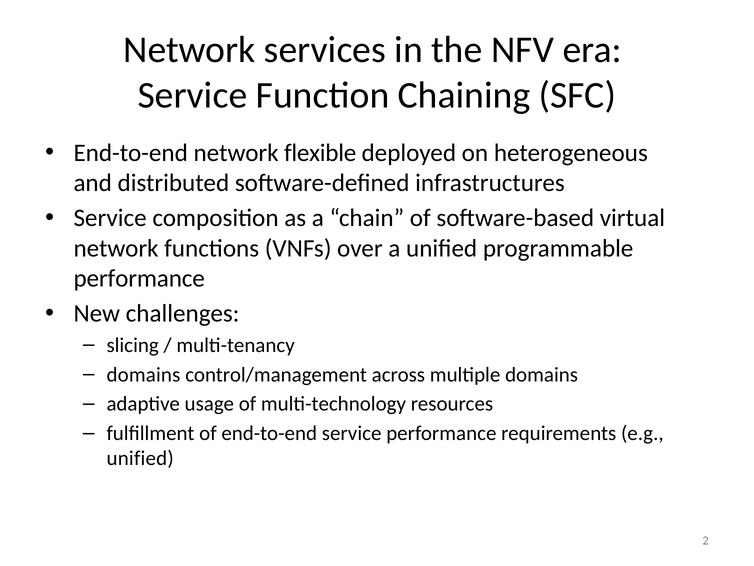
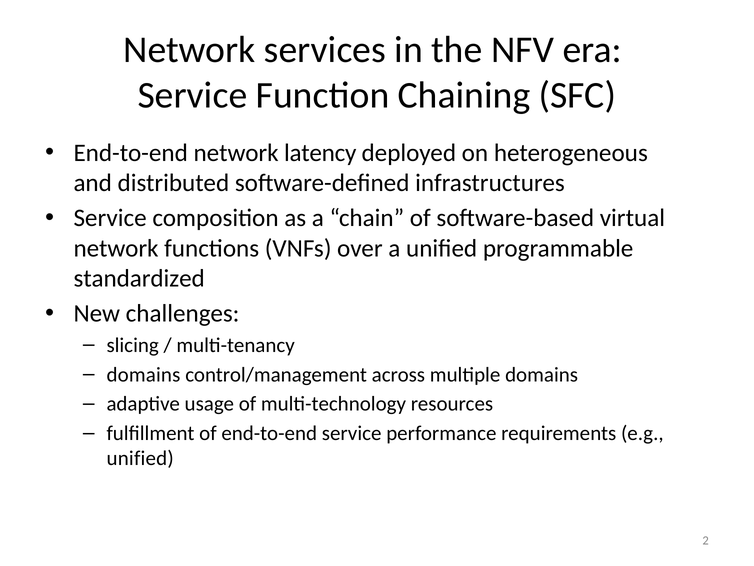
flexible: flexible -> latency (320, 153)
performance: performance -> standardized (139, 278)
